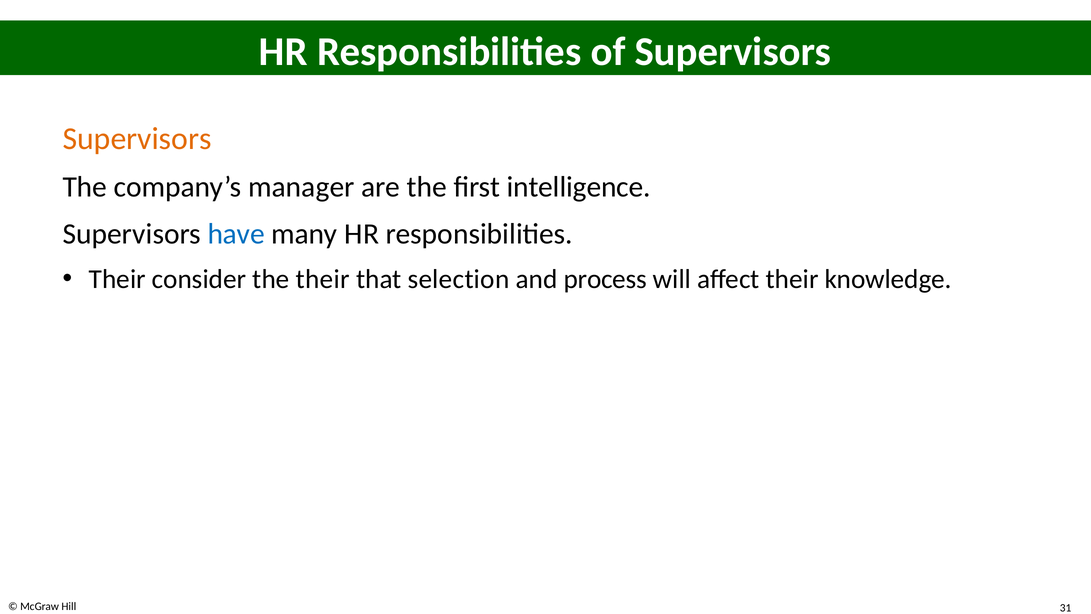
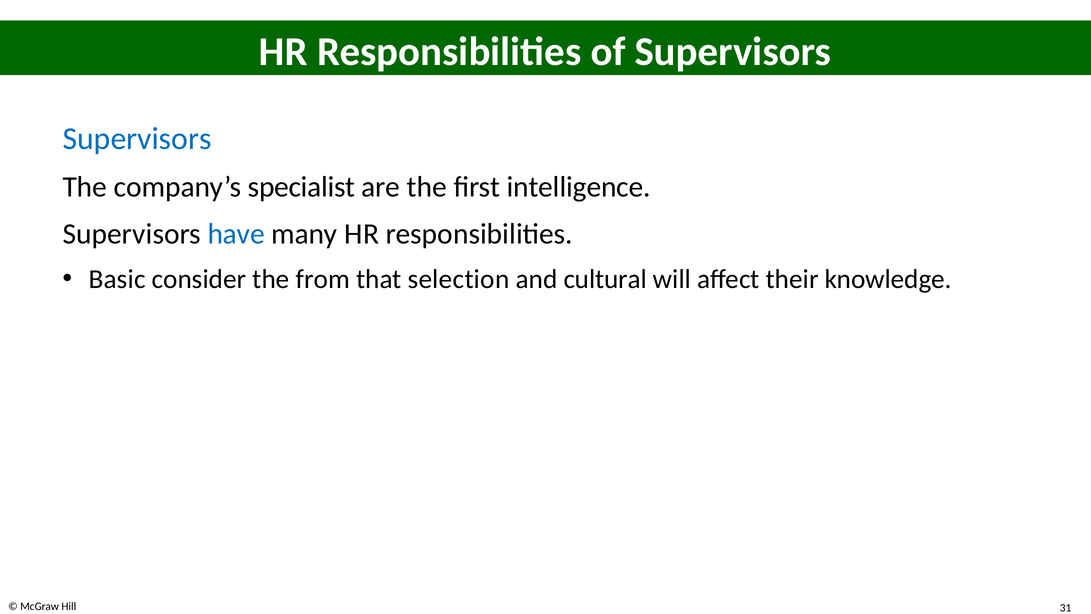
Supervisors colour: orange -> blue (137, 139)
manager: manager -> specialist (302, 187)
Their: Their -> Basic (117, 279)
the their: their -> from (323, 279)
process: process -> cultural (605, 279)
